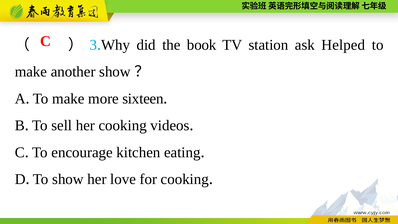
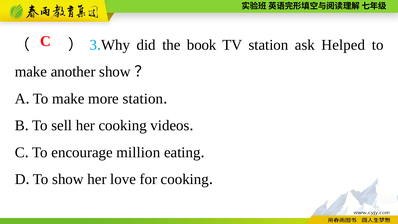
more sixteen: sixteen -> station (143, 99)
kitchen: kitchen -> million (138, 152)
